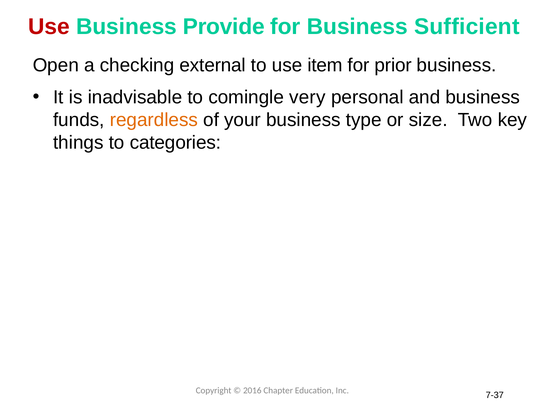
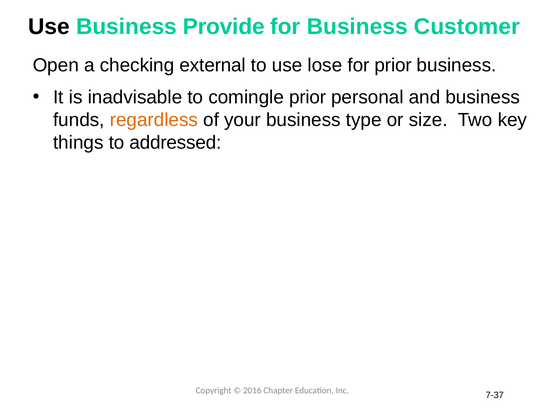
Use colour: red -> black (49, 27)
Sufficient: Sufficient -> Customer (467, 27)
item: item -> lose (325, 65)
comingle very: very -> prior (308, 97)
categories: categories -> addressed (175, 143)
